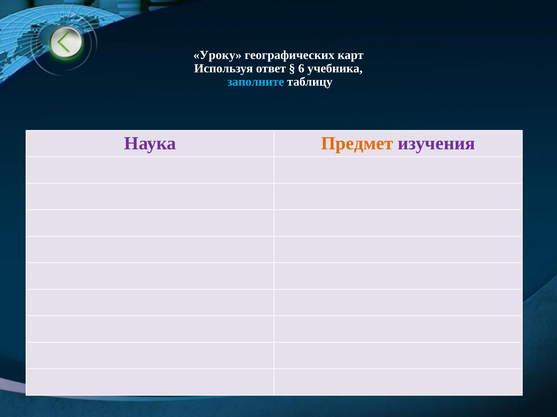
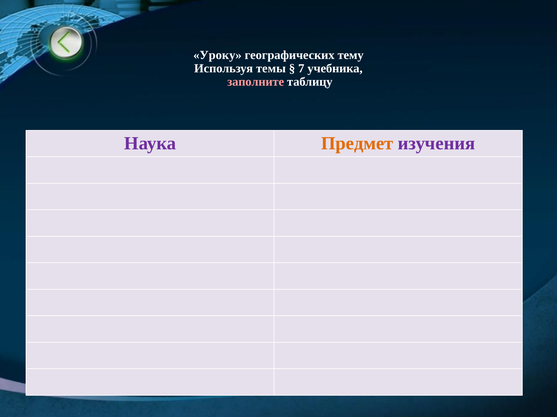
карт: карт -> тему (351, 55)
ответ: ответ -> темы (271, 69)
6: 6 -> 7 (301, 69)
заполните colour: light blue -> pink (256, 82)
